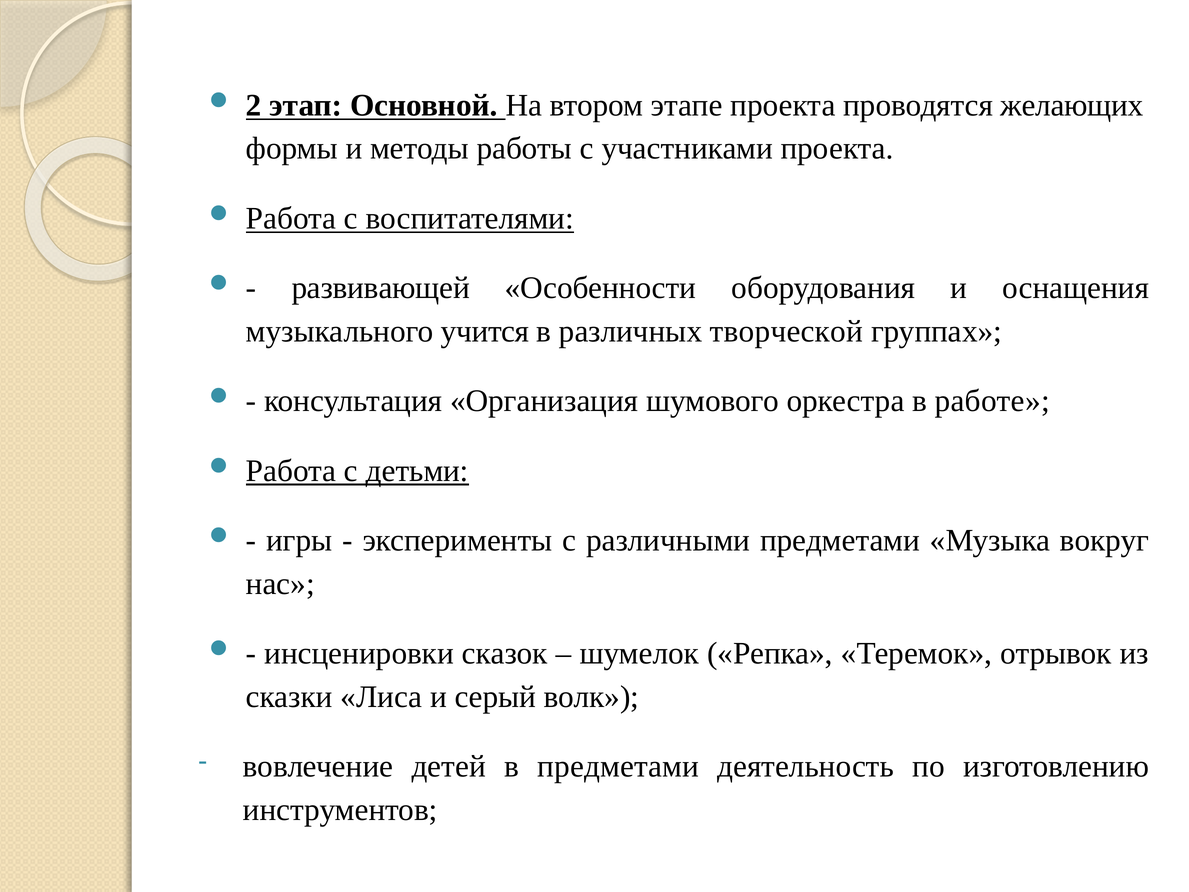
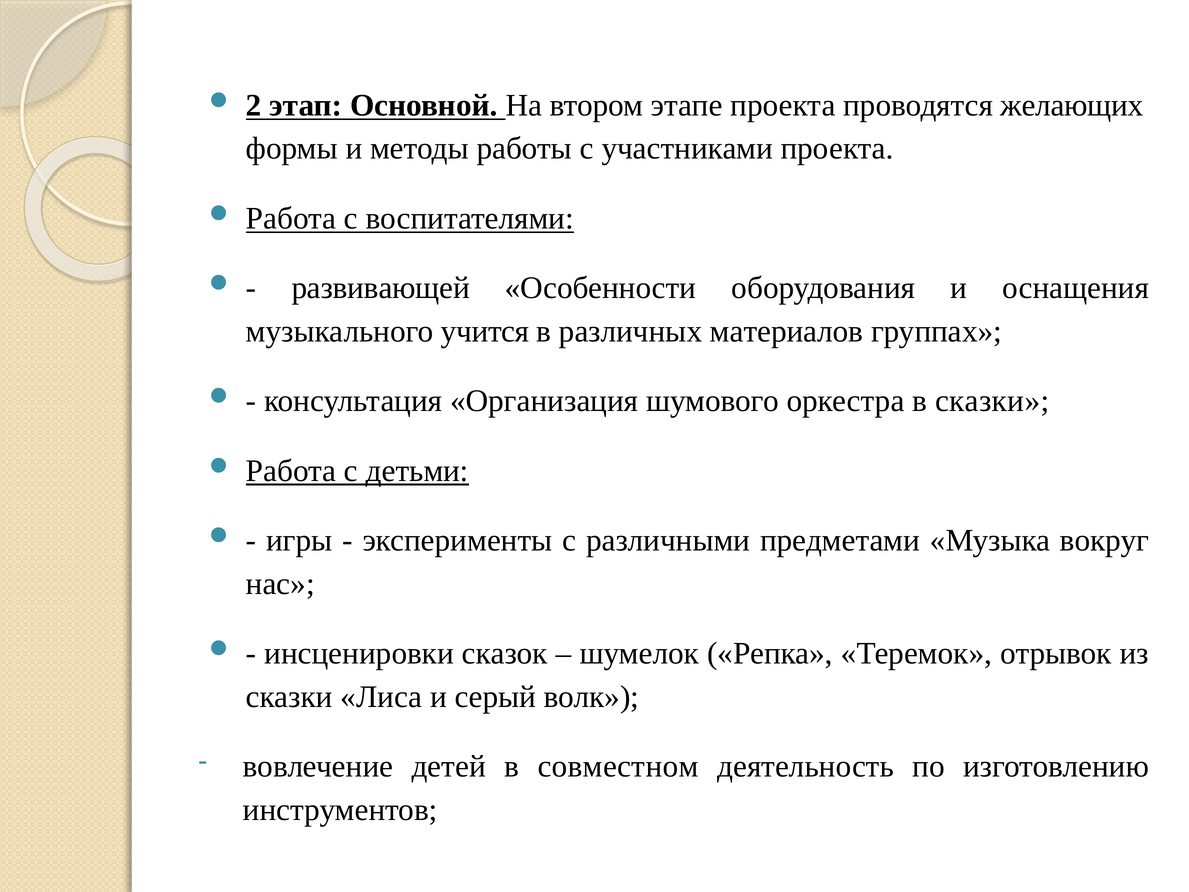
творческой: творческой -> материалов (787, 331)
в работе: работе -> сказки (992, 401)
в предметами: предметами -> совместном (618, 766)
